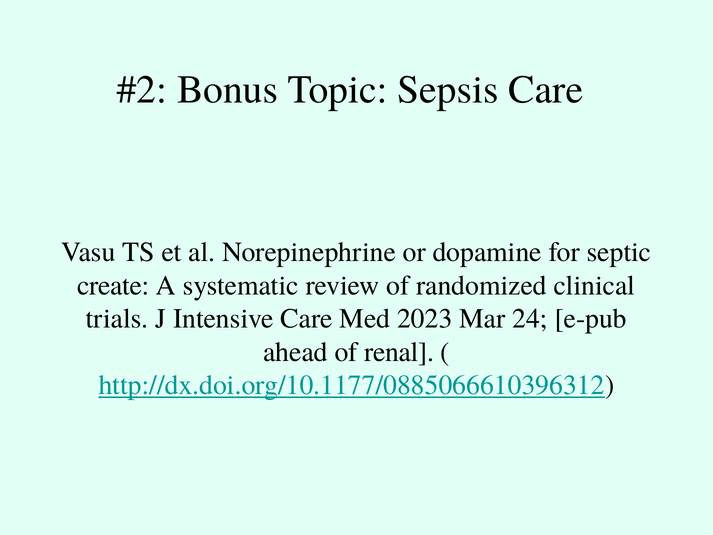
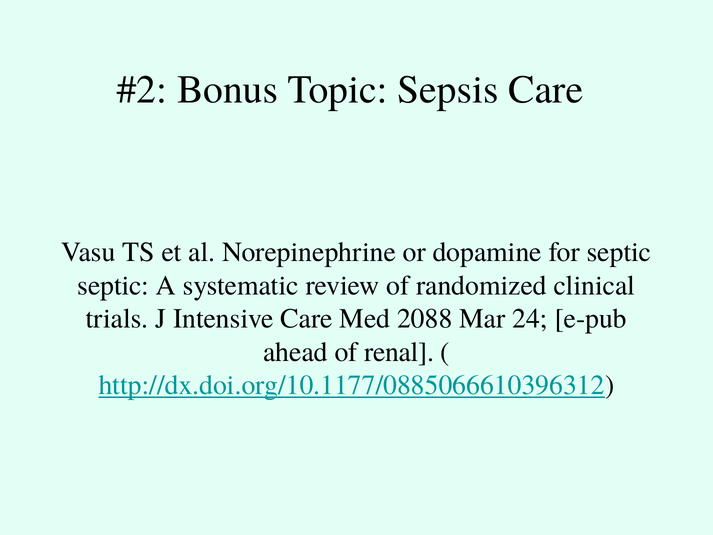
create: create -> septic (113, 285)
2023: 2023 -> 2088 (425, 319)
